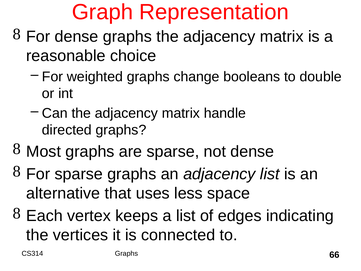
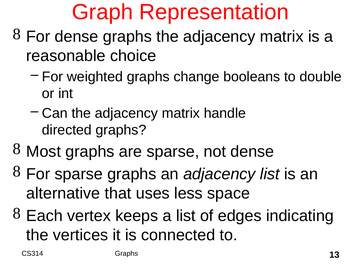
66: 66 -> 13 (334, 255)
